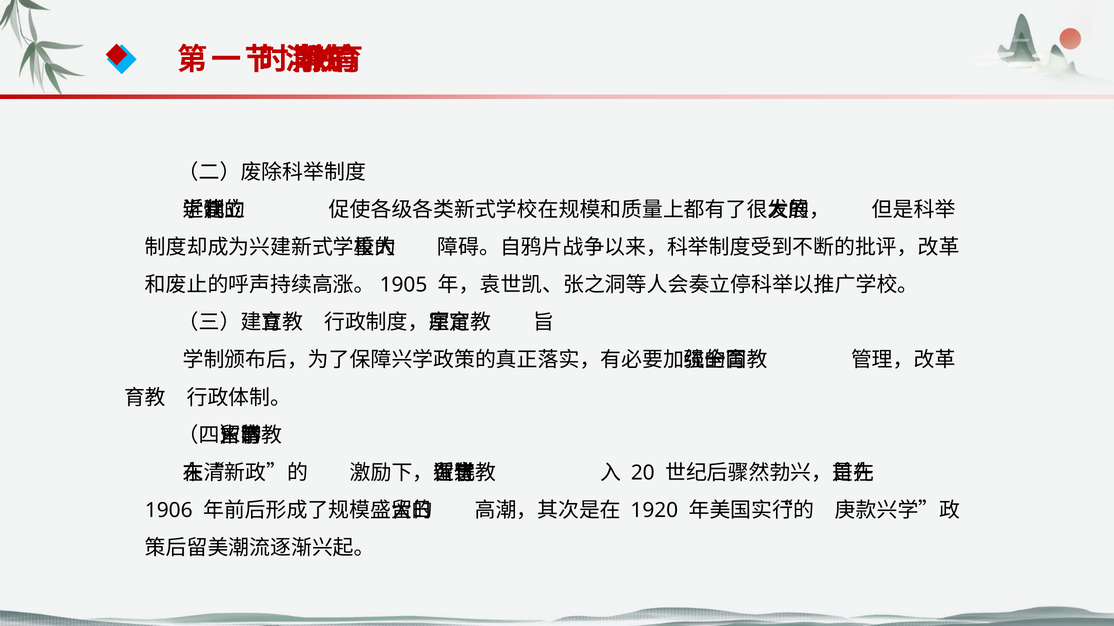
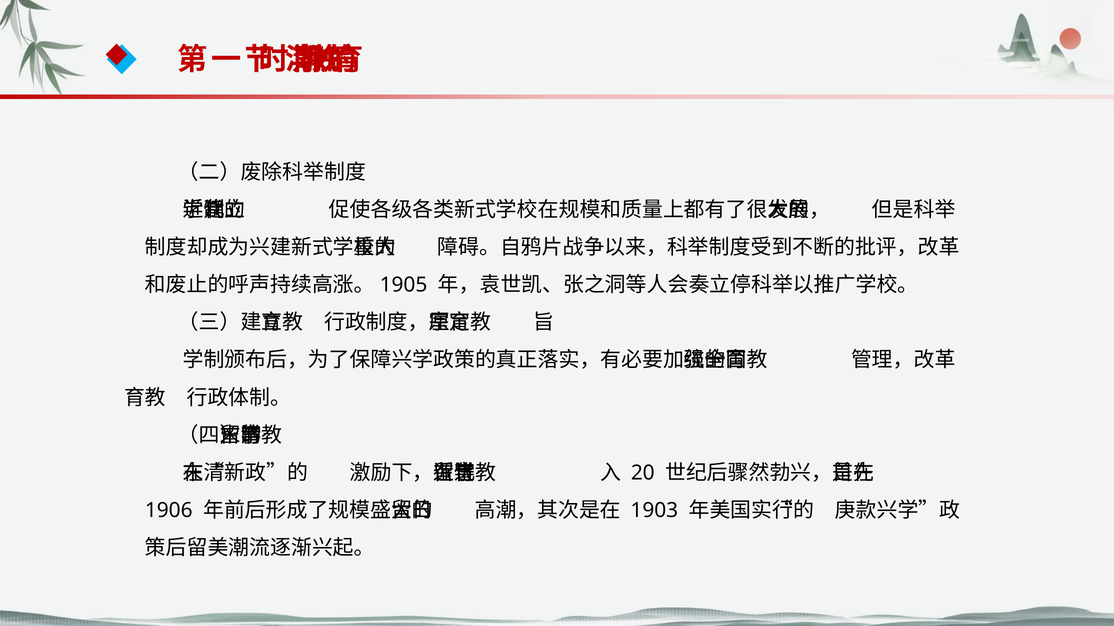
1920: 1920 -> 1903 (654, 511)
